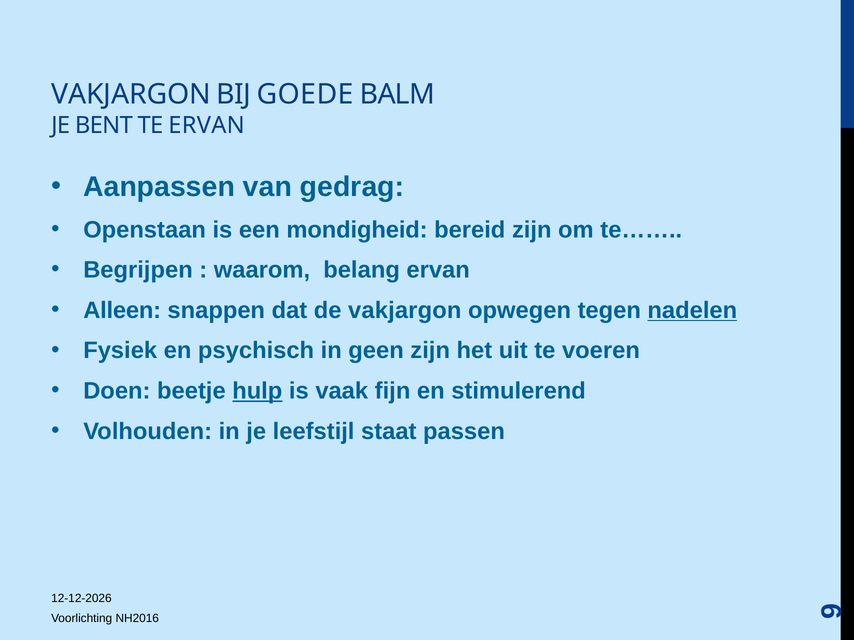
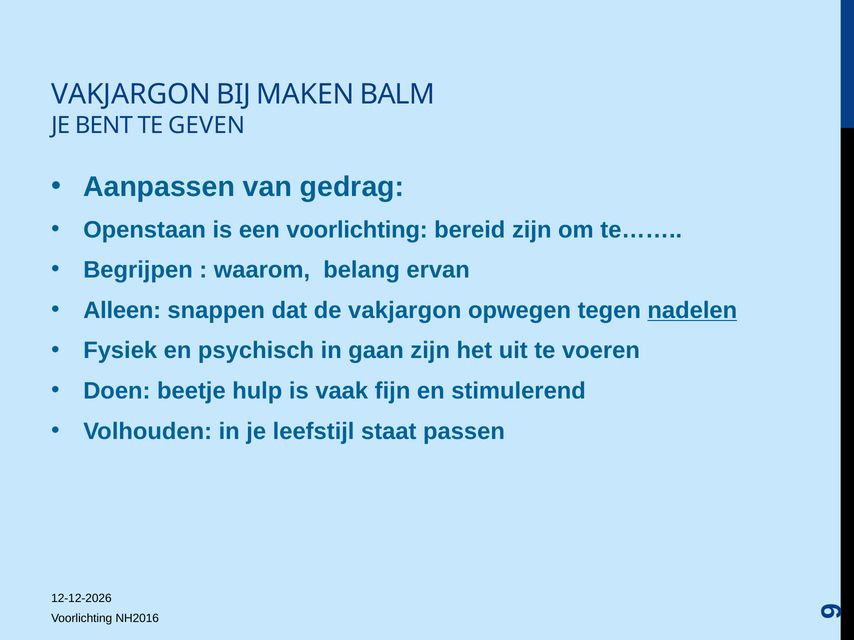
GOEDE: GOEDE -> MAKEN (305, 94)
TE ERVAN: ERVAN -> GEVEN (207, 125)
een mondigheid: mondigheid -> voorlichting (357, 230)
geen: geen -> gaan (376, 351)
hulp underline: present -> none (257, 391)
